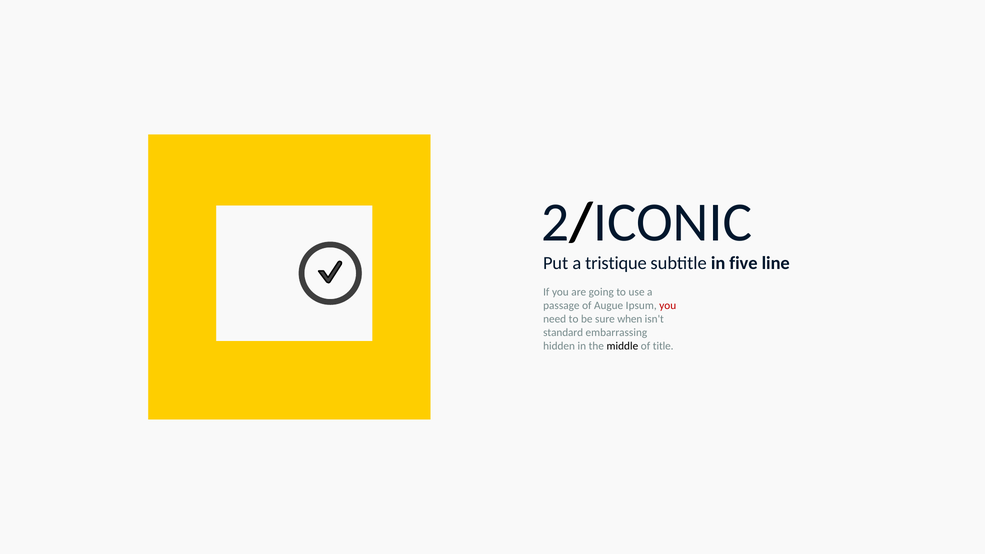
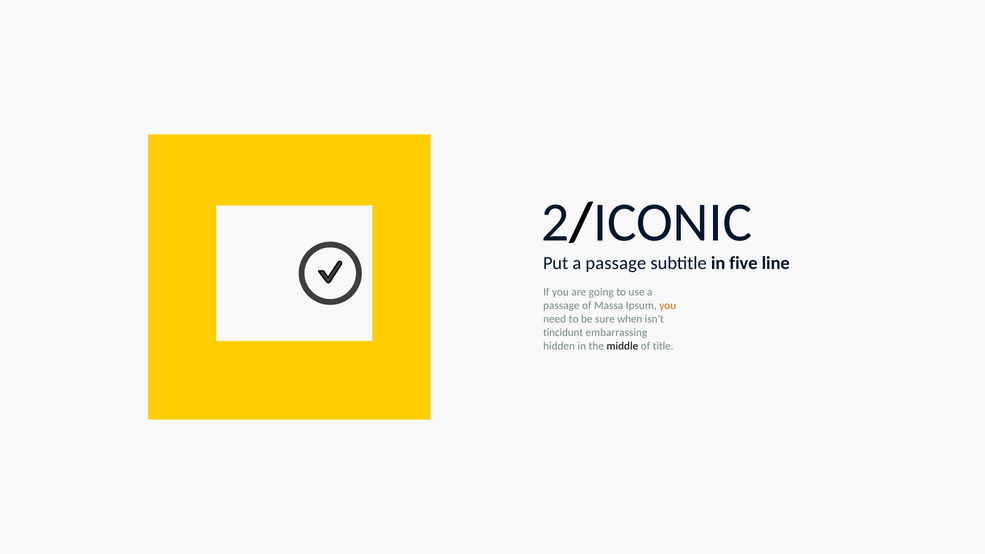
Put a tristique: tristique -> passage (616, 263)
Augue: Augue -> Massa (609, 306)
you colour: red -> orange (668, 306)
standard: standard -> tincidunt (563, 333)
